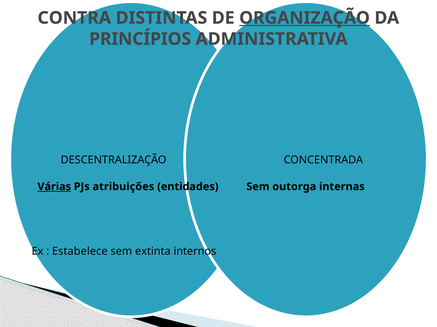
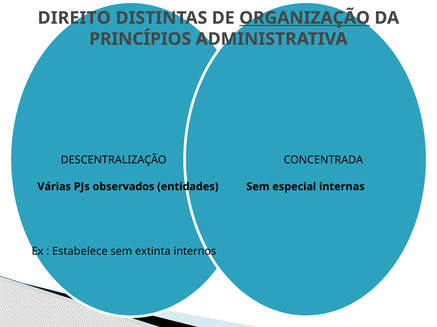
CONTRA: CONTRA -> DIREITO (74, 18)
Várias underline: present -> none (54, 187)
atribuições: atribuições -> observados (123, 187)
outorga: outorga -> especial (294, 187)
